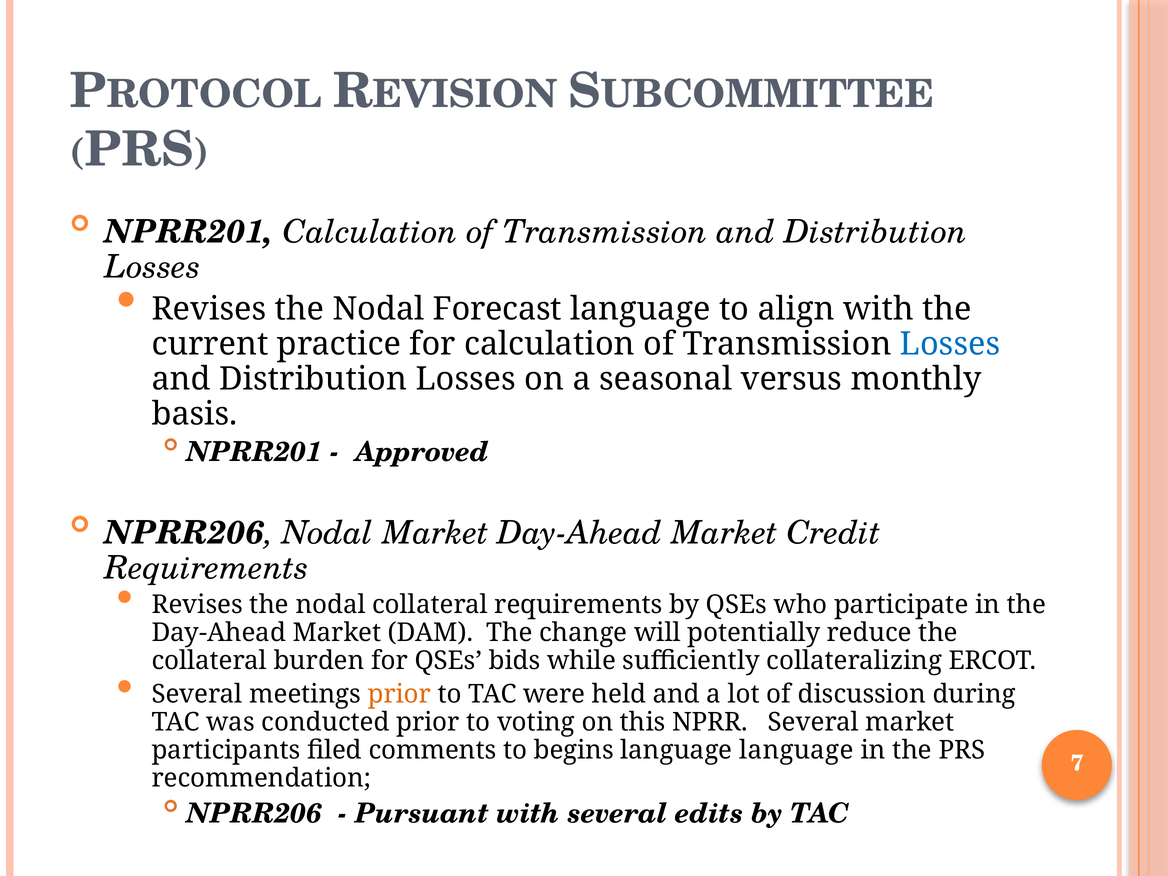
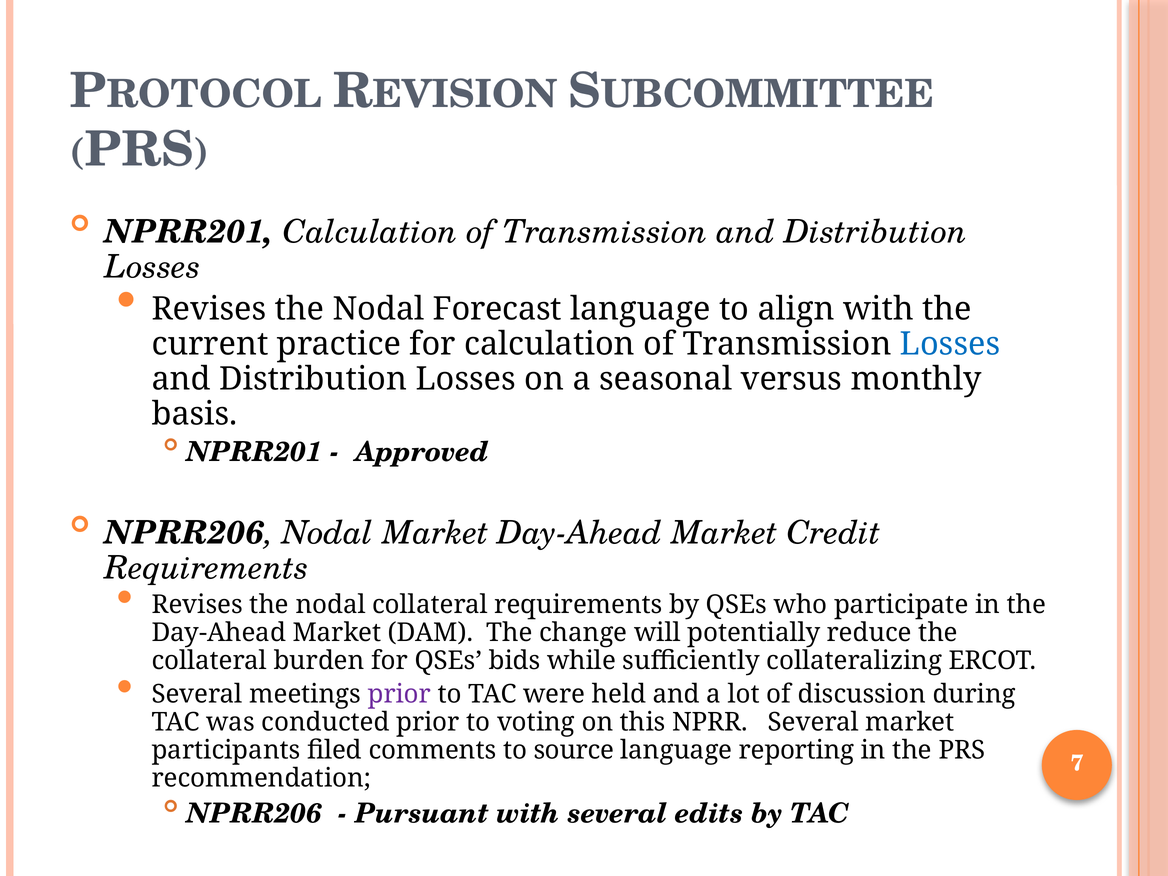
prior colour: orange -> purple (399, 694)
begins: begins -> source (574, 750)
language language: language -> reporting (797, 750)
